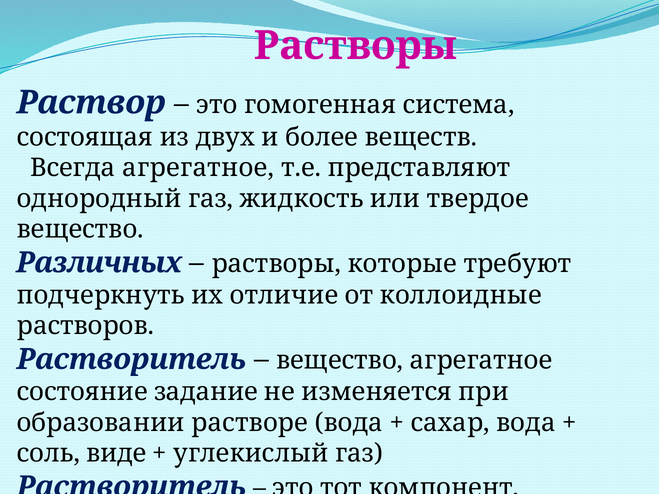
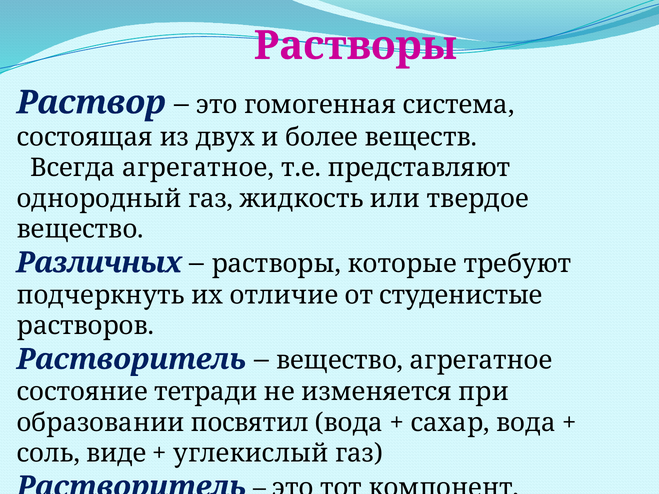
коллоидные: коллоидные -> студенистые (461, 295)
задание: задание -> тетради (206, 392)
образовании растворе: растворе -> посвятил (250, 423)
